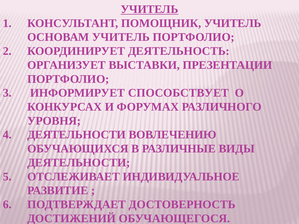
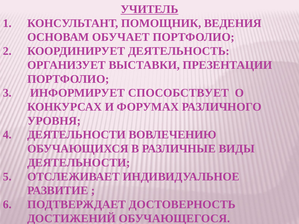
ПОМОЩНИК УЧИТЕЛЬ: УЧИТЕЛЬ -> ВЕДЕНИЯ (233, 23)
ОСНОВАМ УЧИТЕЛЬ: УЧИТЕЛЬ -> ОБУЧАЕТ (121, 37)
